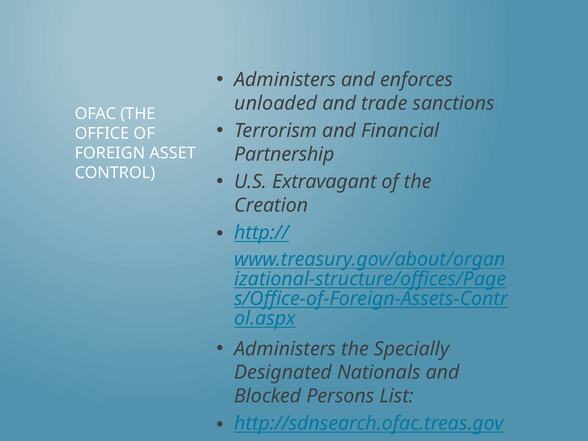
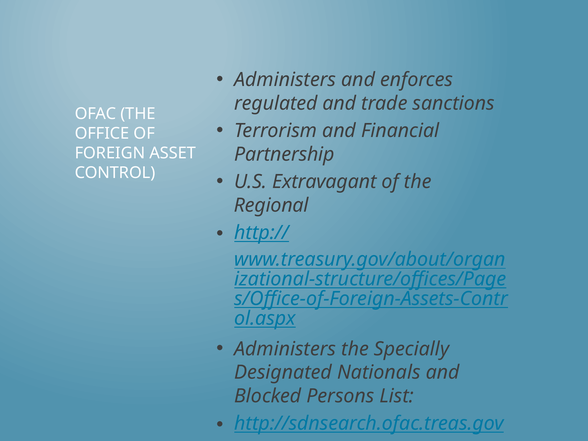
unloaded: unloaded -> regulated (276, 103)
Creation: Creation -> Regional (271, 205)
